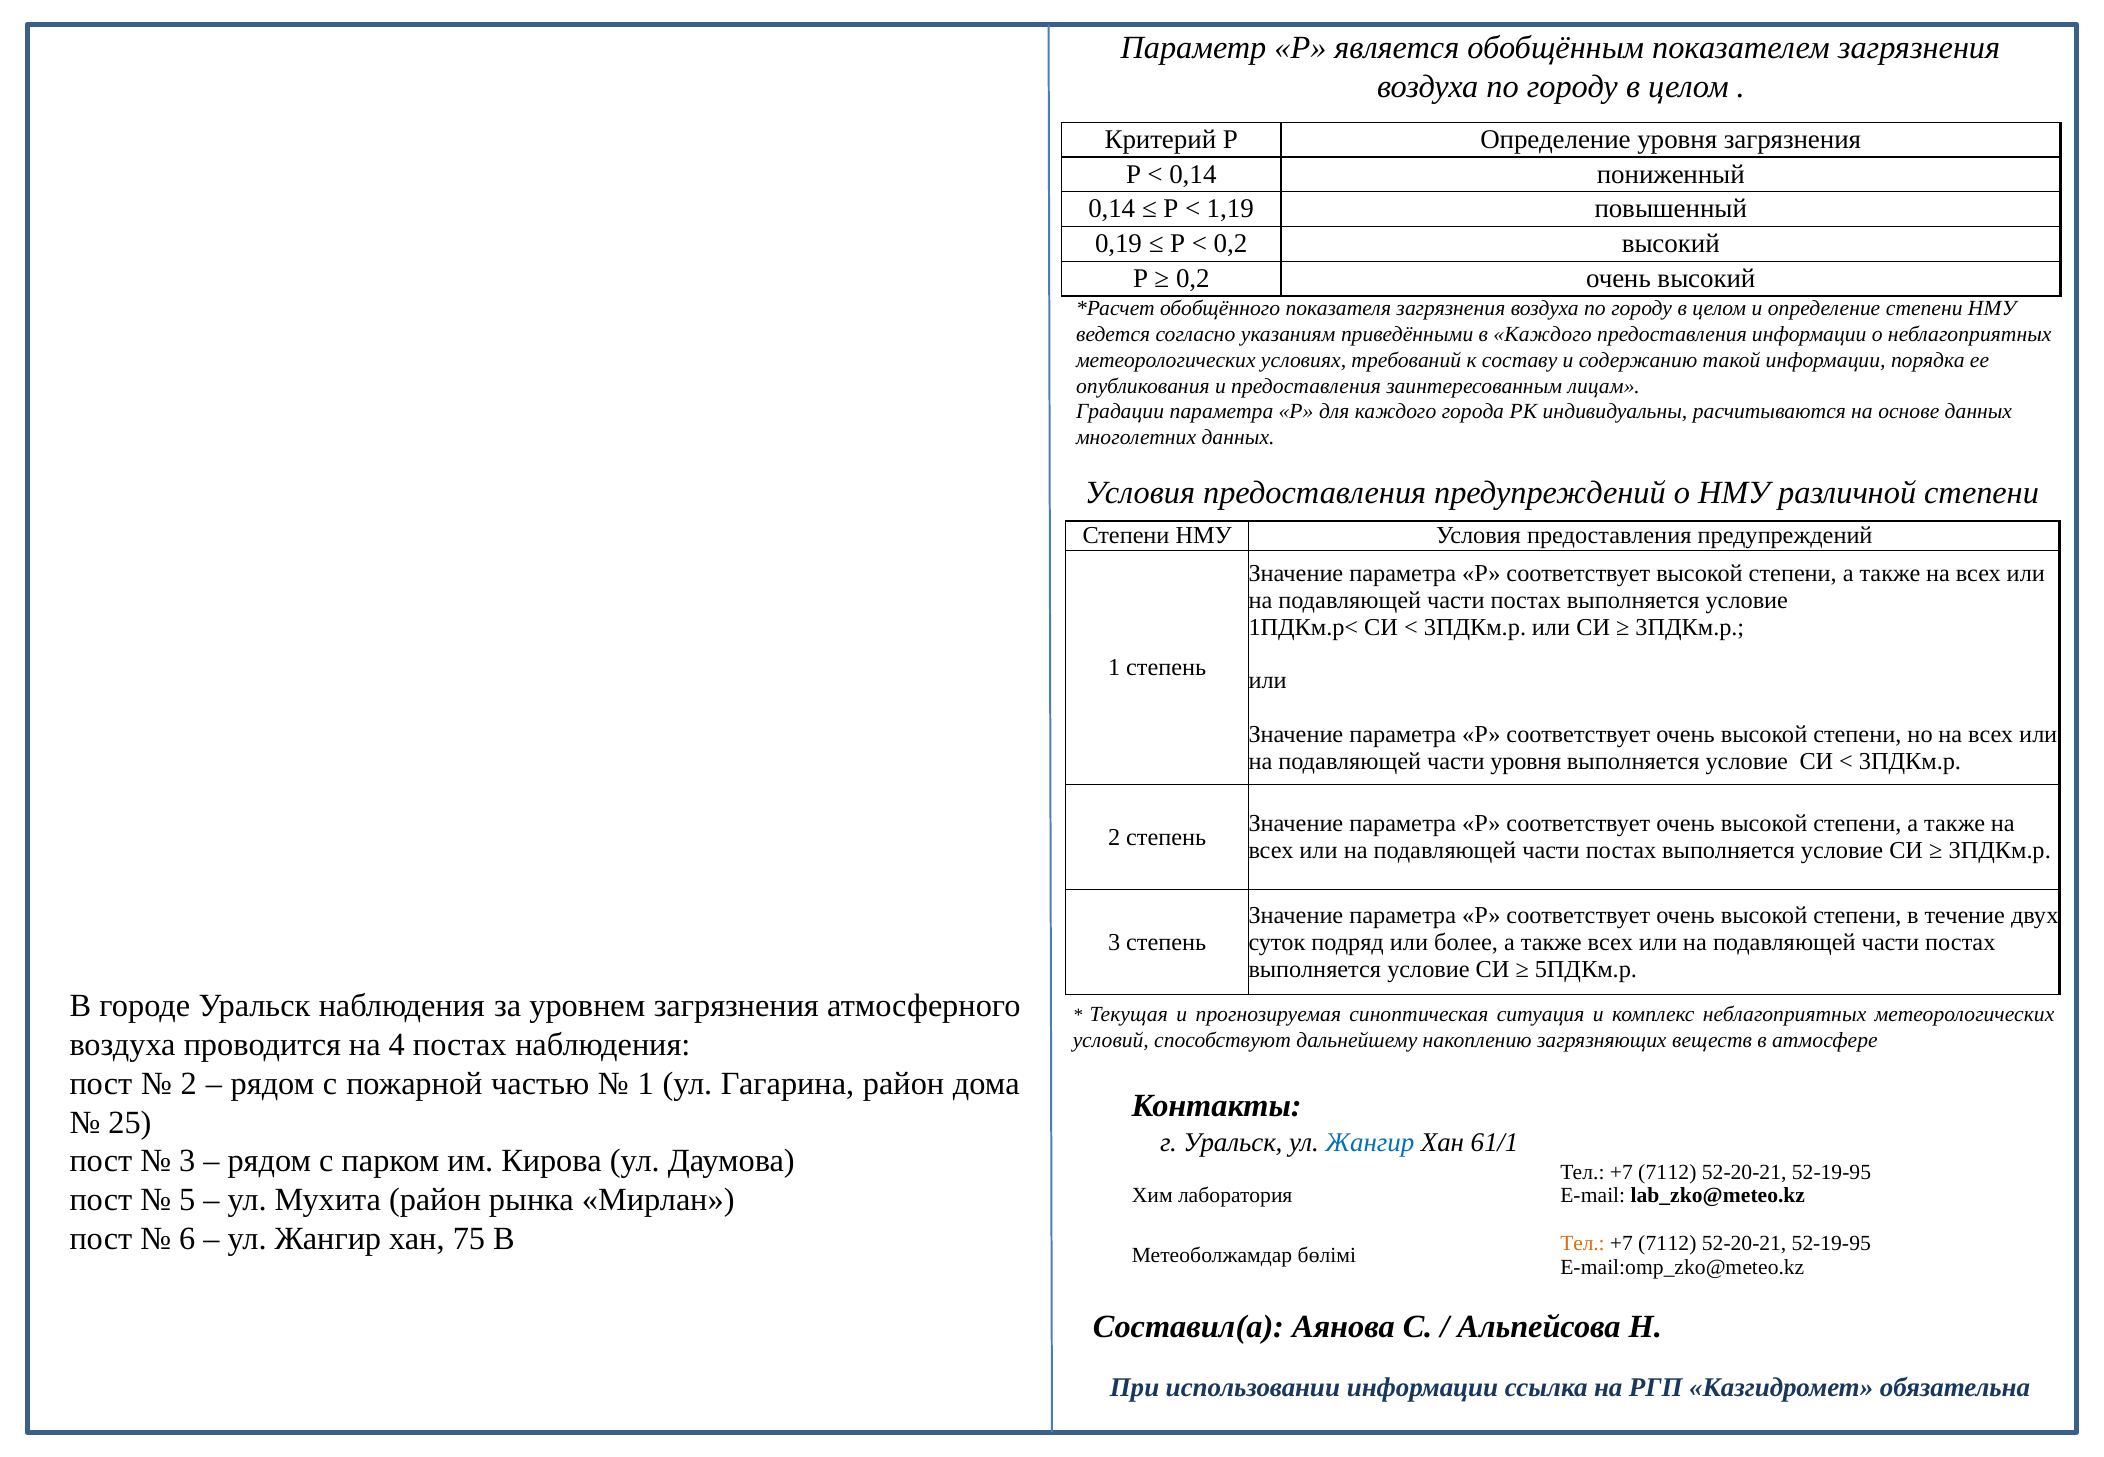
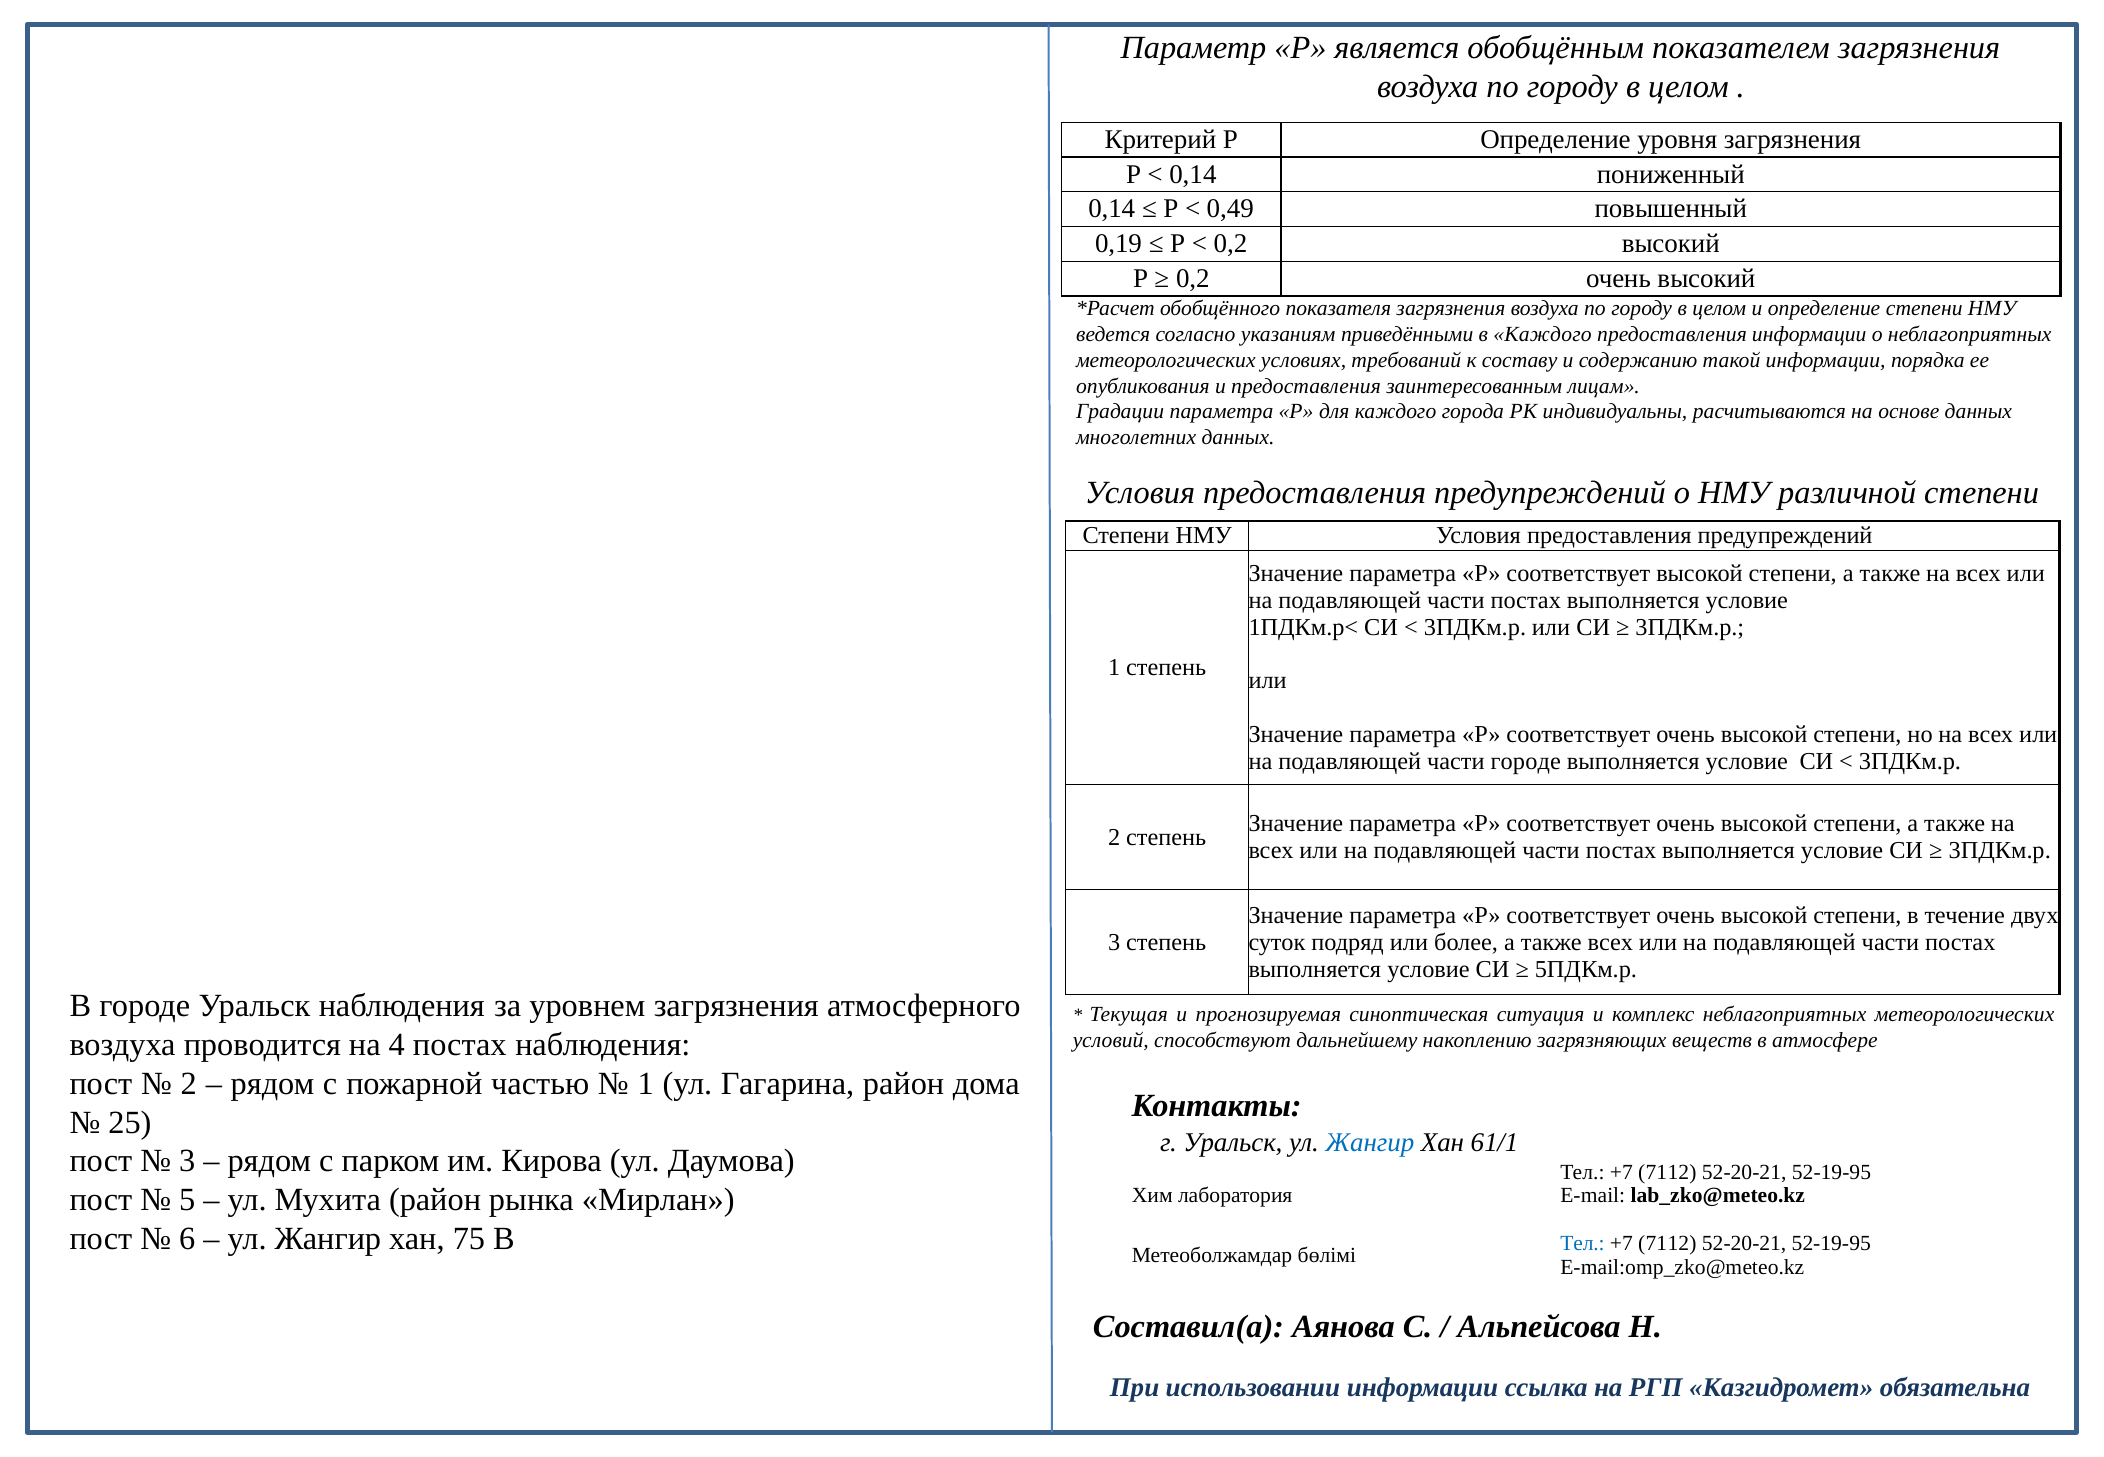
1,19: 1,19 -> 0,49 (1230, 209)
части уровня: уровня -> городе (1526, 761)
Тел colour: orange -> blue (1583, 1243)
